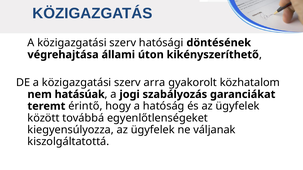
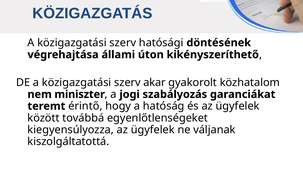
arra: arra -> akar (155, 83)
hatásúak: hatásúak -> miniszter (80, 95)
